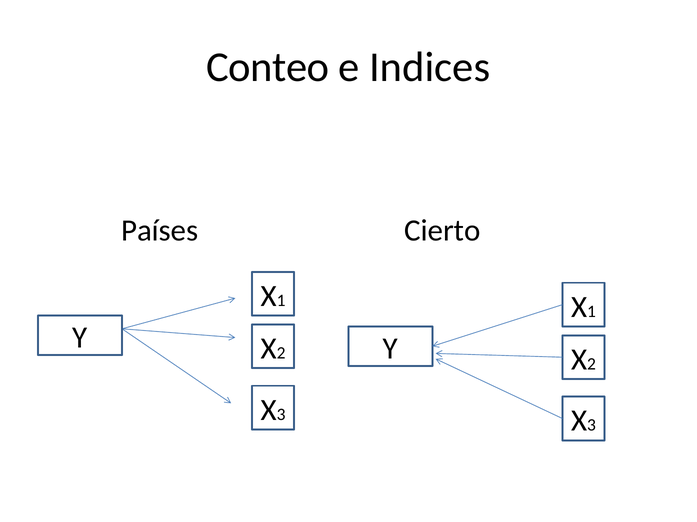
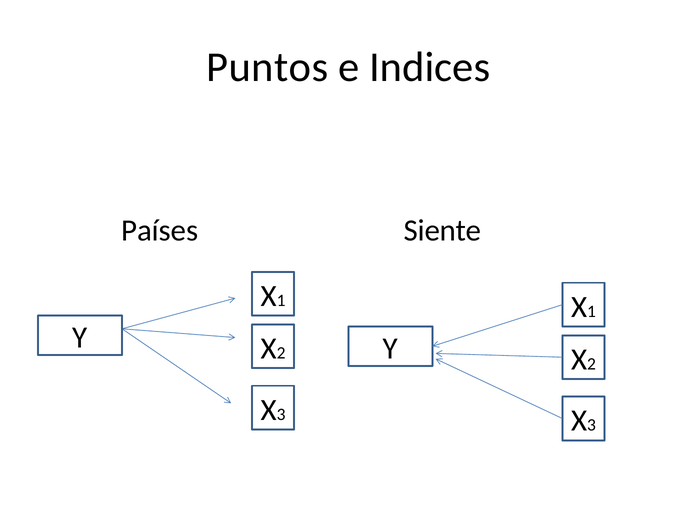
Conteo: Conteo -> Puntos (267, 67)
Cierto: Cierto -> Siente (442, 231)
